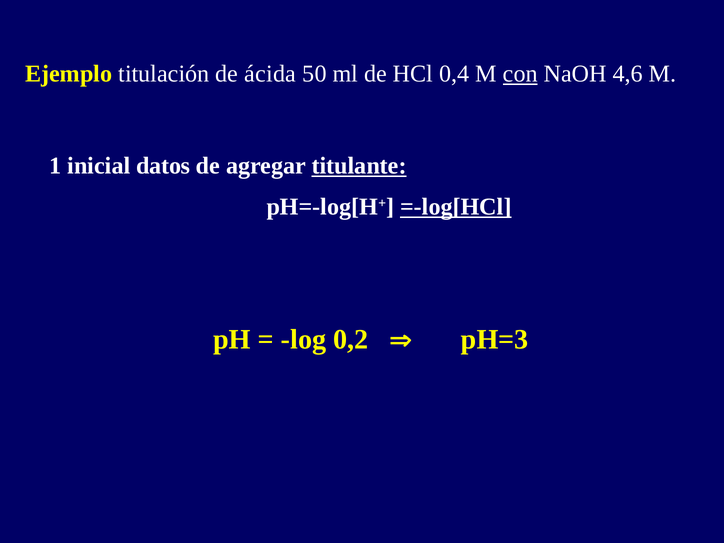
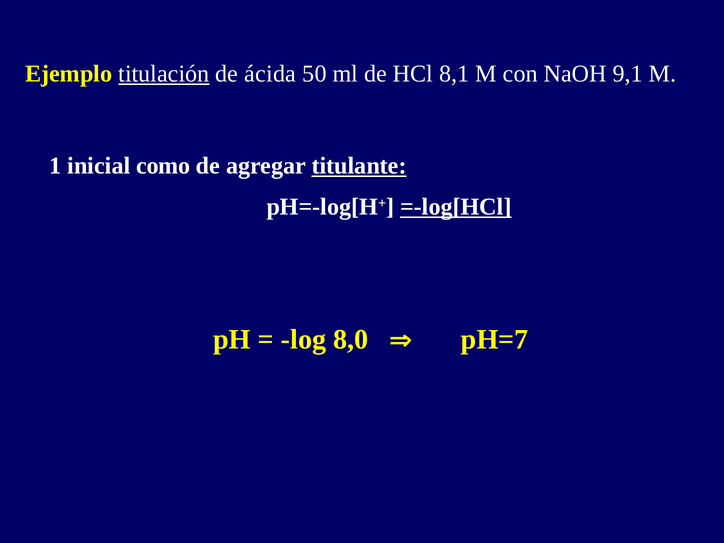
titulación underline: none -> present (164, 74)
0,4: 0,4 -> 8,1 (454, 74)
con underline: present -> none (520, 74)
4,6: 4,6 -> 9,1 (628, 74)
datos: datos -> como (163, 166)
0,2: 0,2 -> 8,0 (351, 340)
pH=3: pH=3 -> pH=7 (495, 340)
